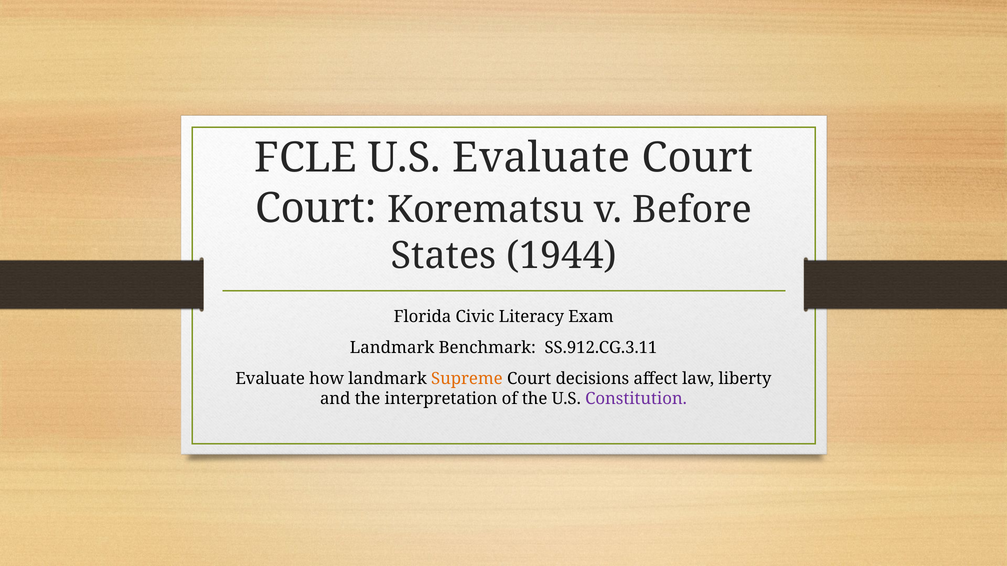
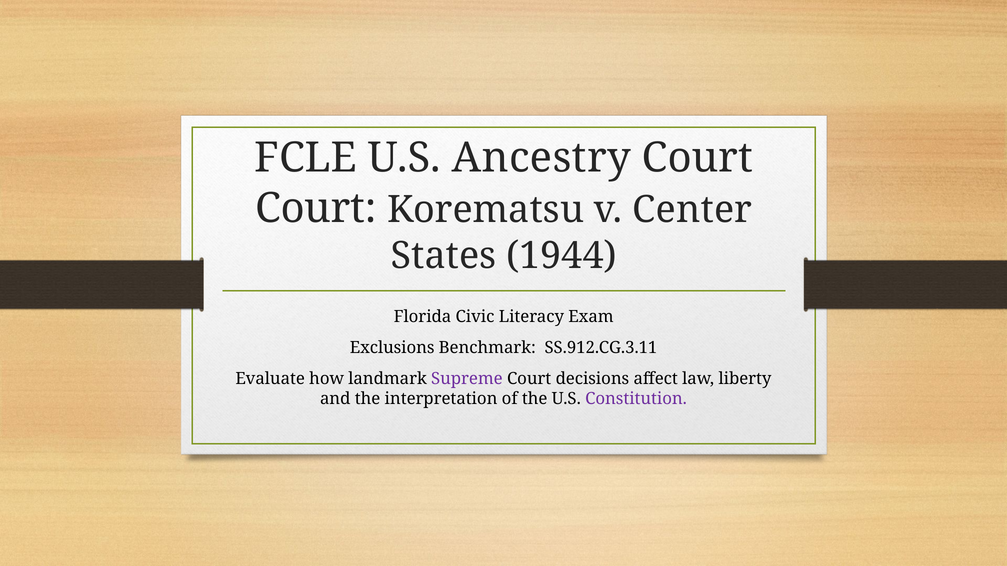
U.S Evaluate: Evaluate -> Ancestry (541, 158)
Before: Before -> Center (692, 210)
Landmark: Landmark -> Exclusions (392, 348)
Supreme colour: orange -> purple (467, 379)
